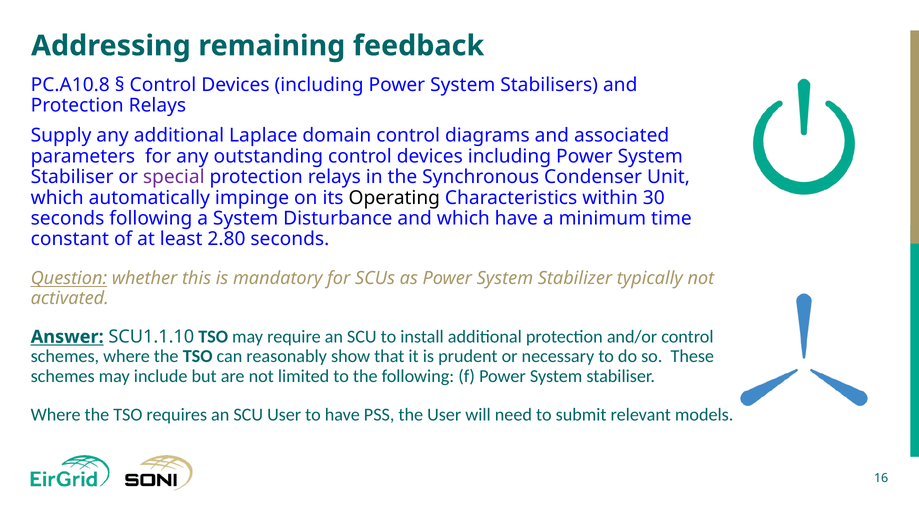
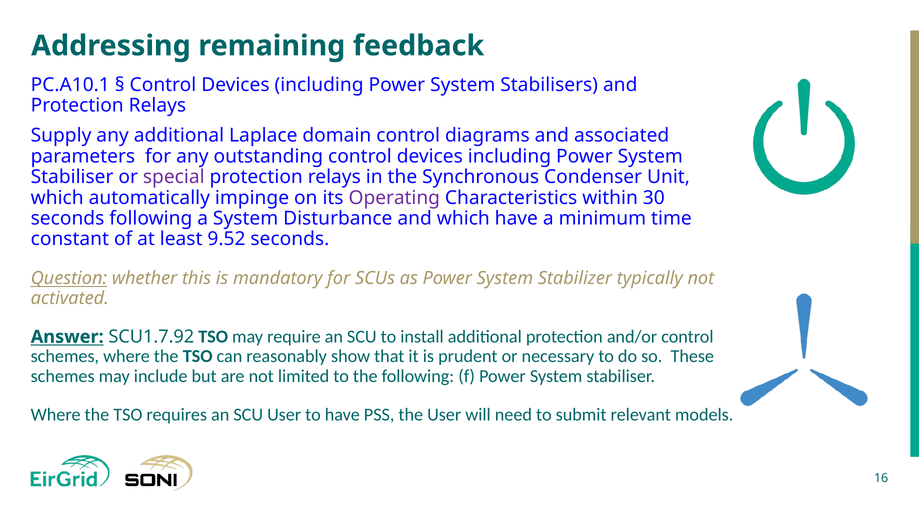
PC.A10.8: PC.A10.8 -> PC.A10.1 (70, 85)
Operating colour: black -> purple (394, 198)
2.80: 2.80 -> 9.52 (226, 239)
SCU1.1.10: SCU1.1.10 -> SCU1.7.92 (151, 337)
